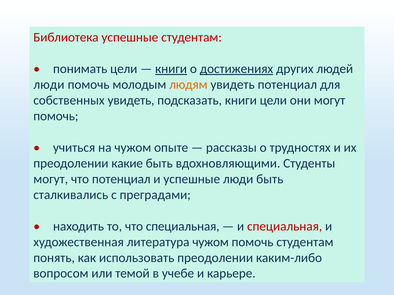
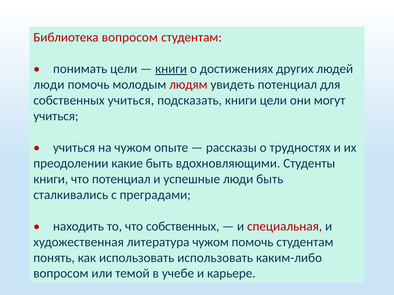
Библиотека успешные: успешные -> вопросом (130, 37)
достижениях underline: present -> none (236, 69)
людям colour: orange -> red (188, 85)
собственных увидеть: увидеть -> учиться (131, 101)
помочь: помочь -> учиться (56, 116)
могут: могут -> книги (51, 179)
что специальная: специальная -> собственных (183, 227)
использовать преодолении: преодолении -> использовать (215, 258)
